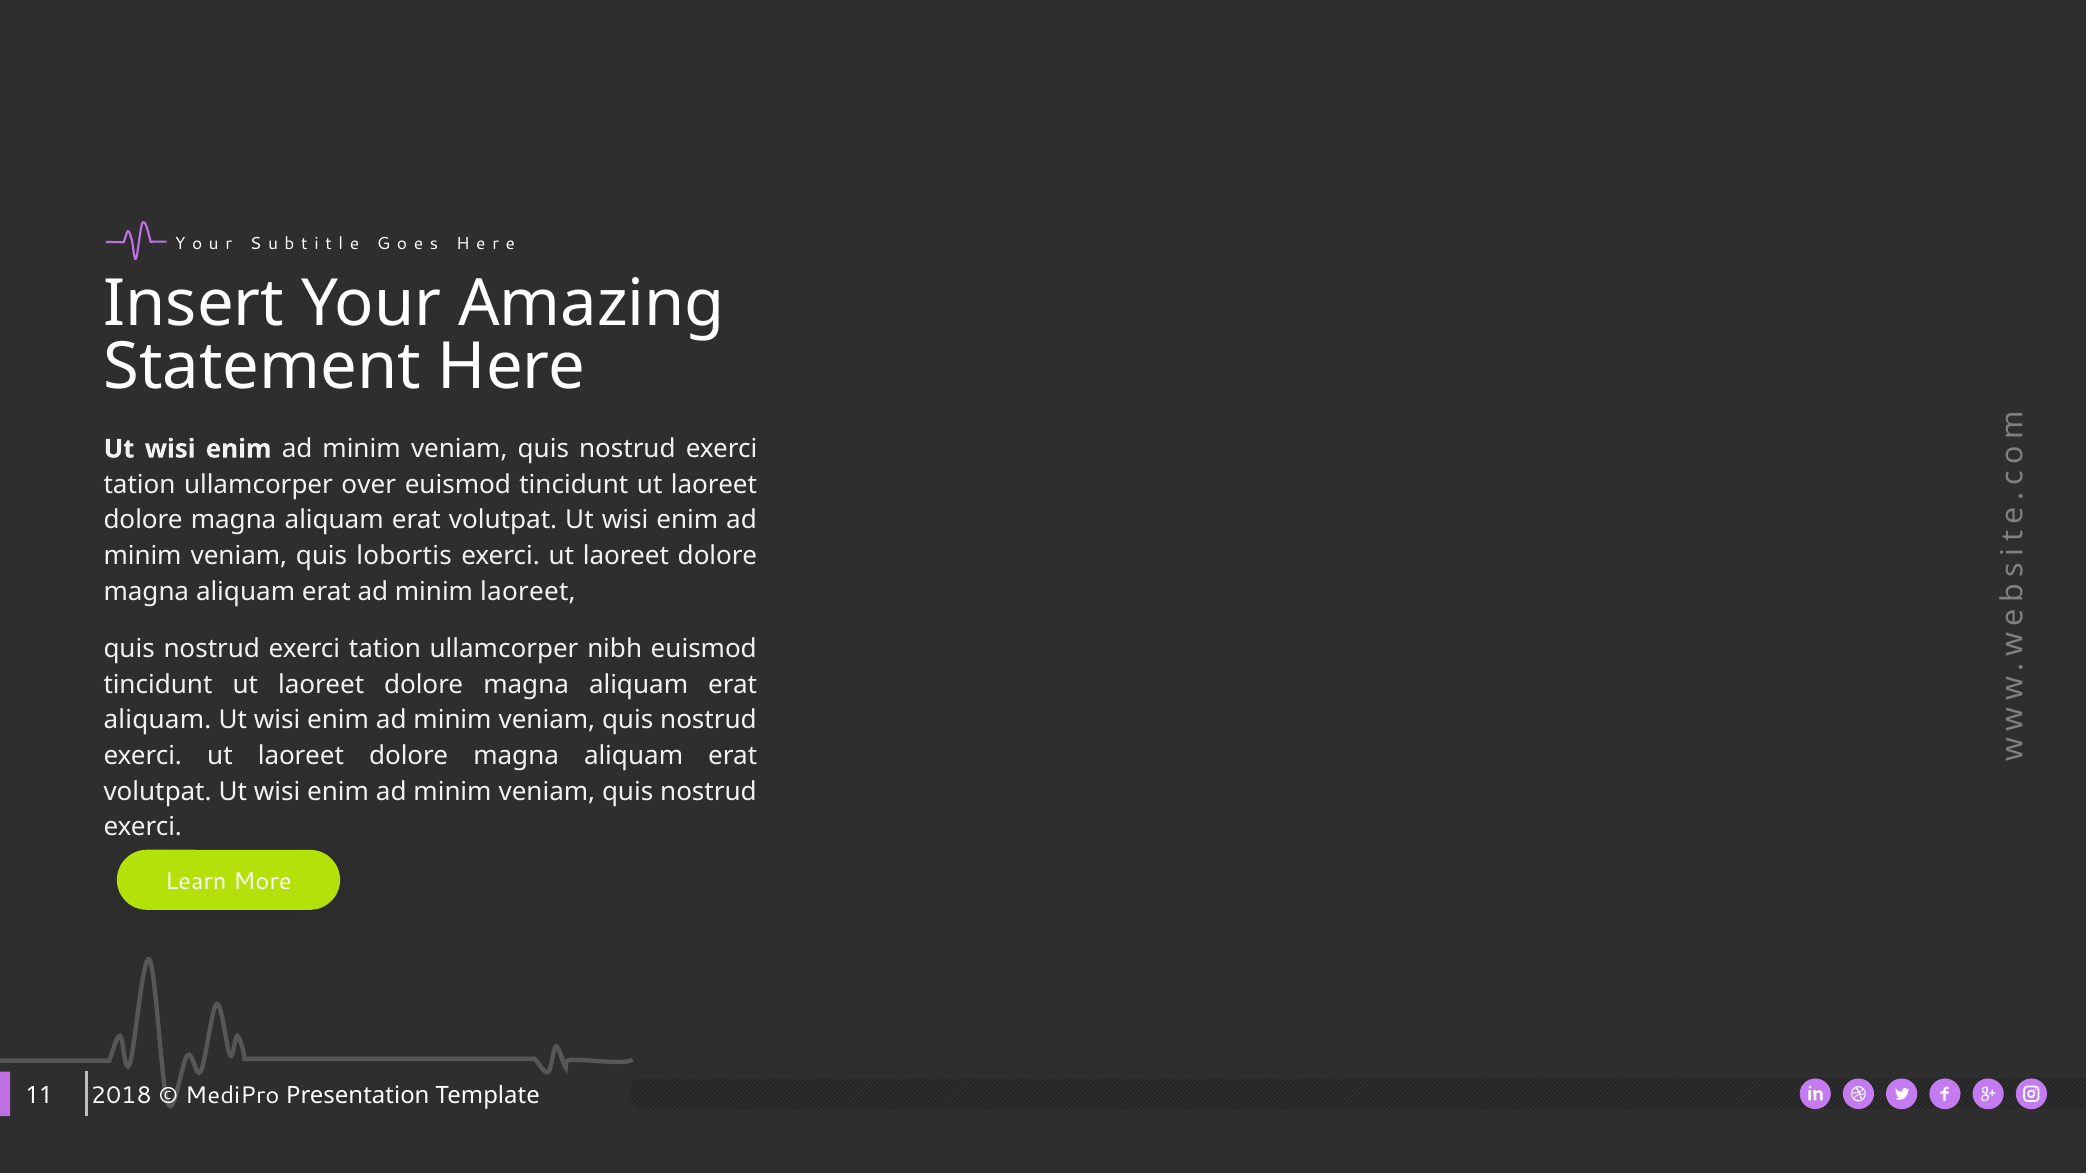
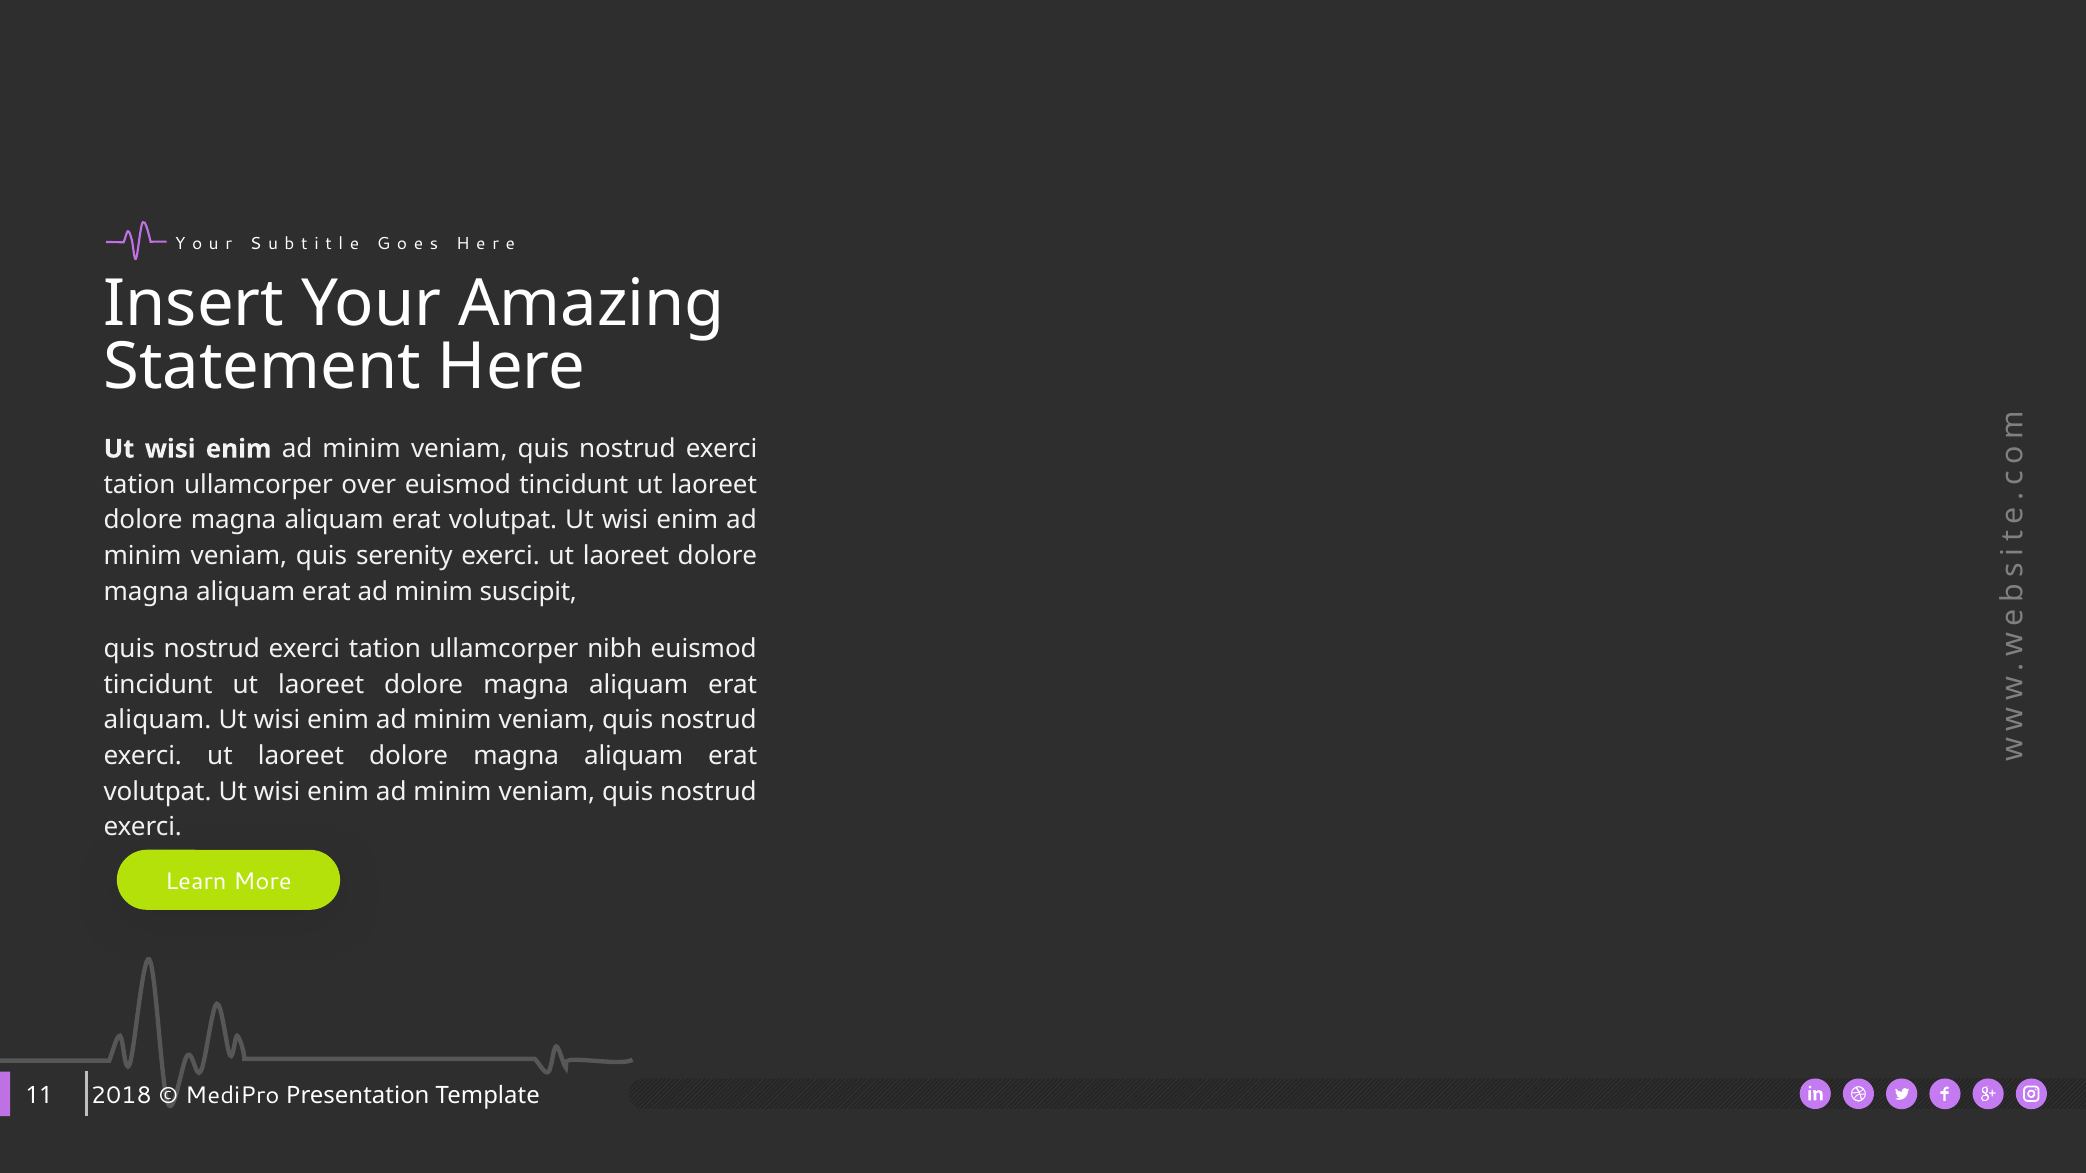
lobortis: lobortis -> serenity (404, 556)
minim laoreet: laoreet -> suscipit (528, 592)
